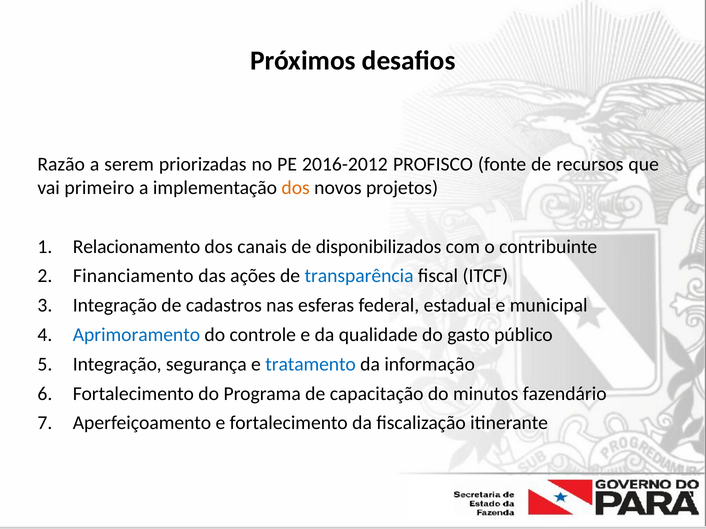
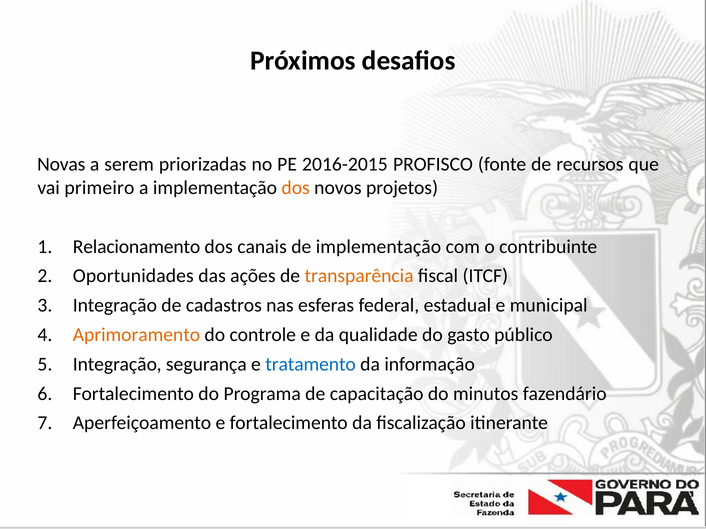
Razão: Razão -> Novas (61, 164)
2016-2012: 2016-2012 -> 2016-2015 (345, 164)
de disponibilizados: disponibilizados -> implementação (378, 247)
Financiamento: Financiamento -> Oportunidades (133, 276)
transparência colour: blue -> orange (359, 276)
Aprimoramento colour: blue -> orange (136, 335)
